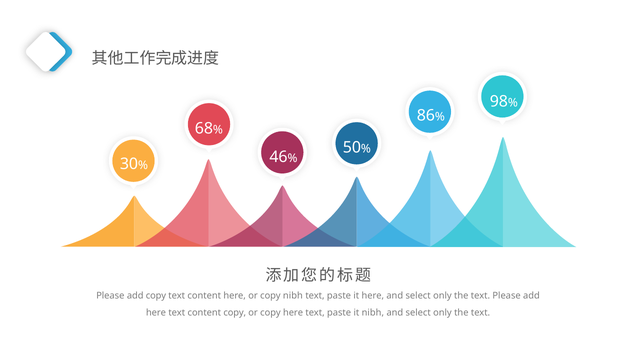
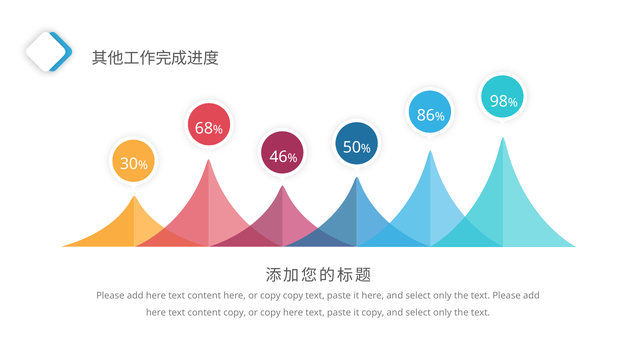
copy: copy -> here (156, 296)
copy nibh: nibh -> copy (293, 296)
it nibh: nibh -> copy (373, 313)
